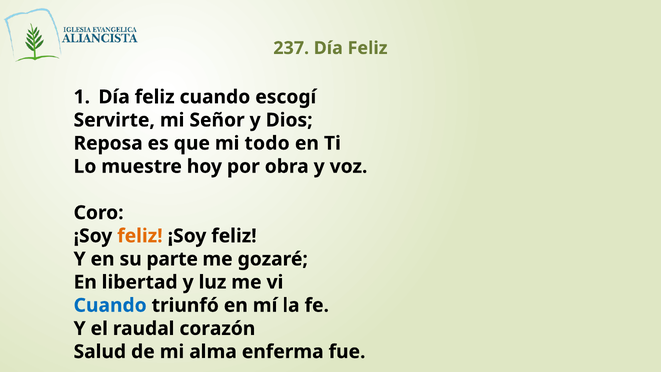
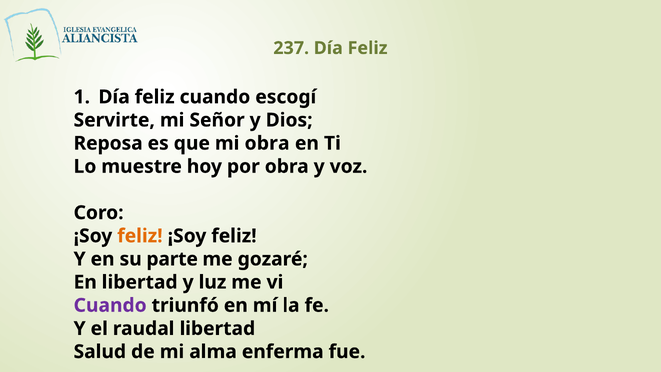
mi todo: todo -> obra (267, 143)
Cuando colour: blue -> purple (110, 305)
raudal corazón: corazón -> libertad (217, 328)
